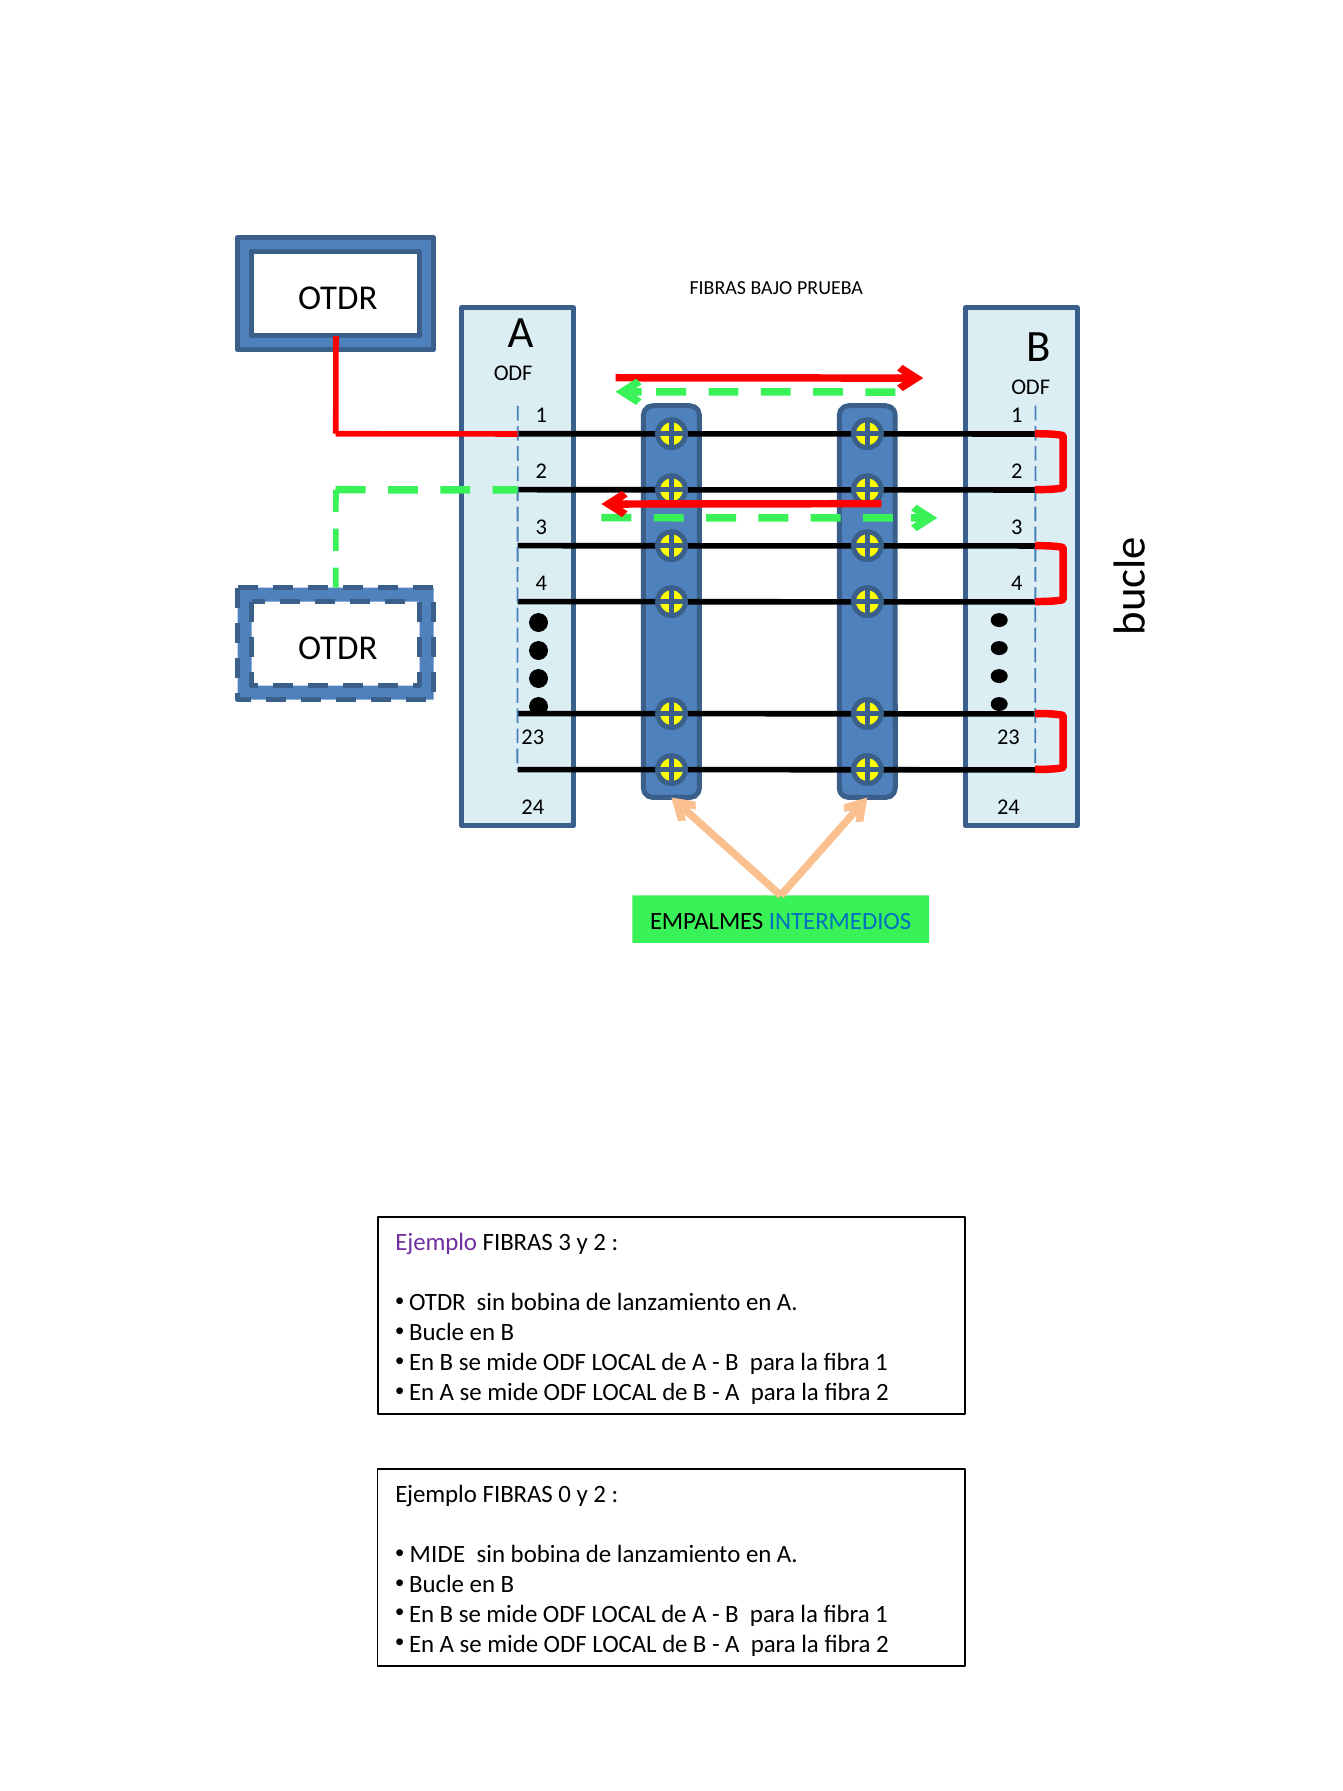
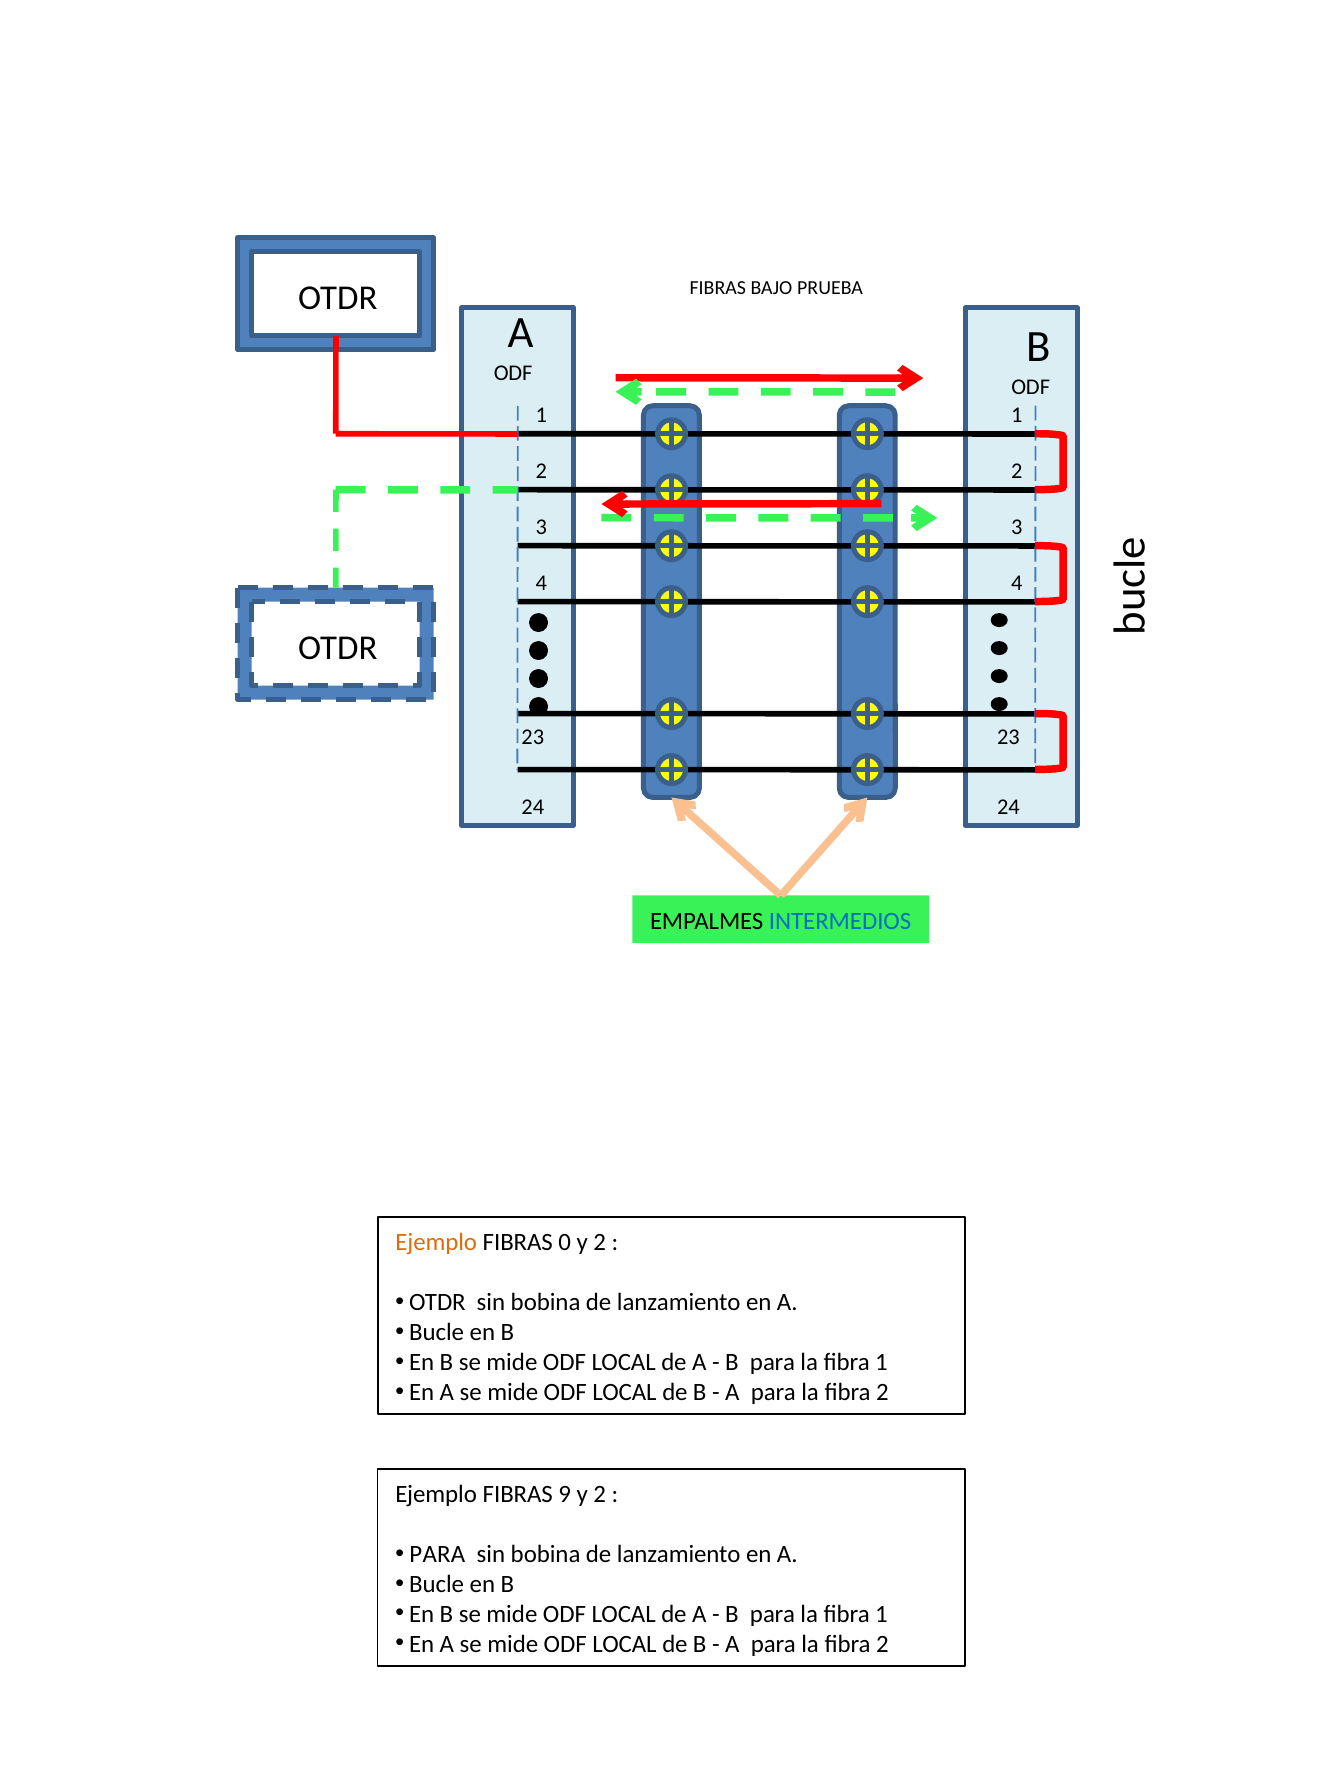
Ejemplo colour: purple -> orange (436, 1243)
FIBRAS 3: 3 -> 0 (565, 1243)
0: 0 -> 9 (565, 1494)
MIDE: MIDE -> PARA (437, 1554)
